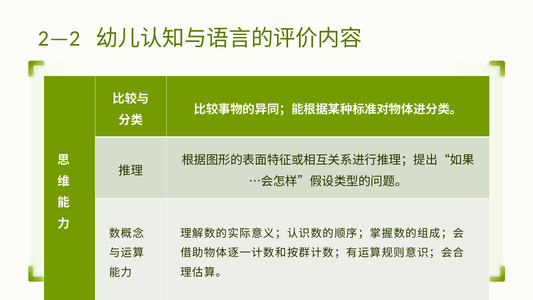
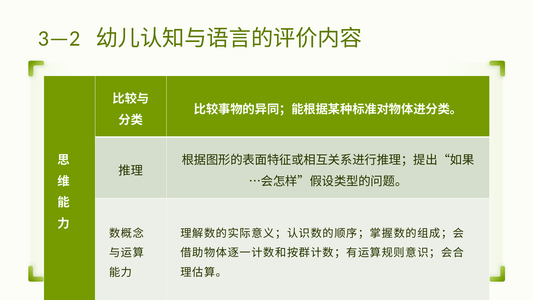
2—2: 2—2 -> 3—2 (59, 39)
